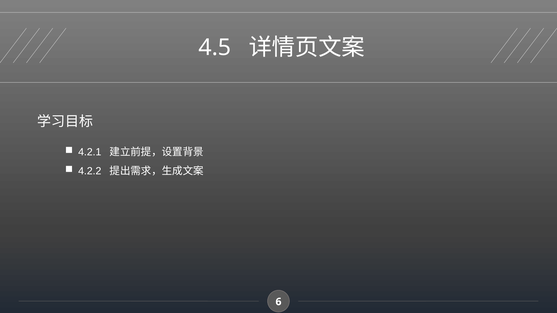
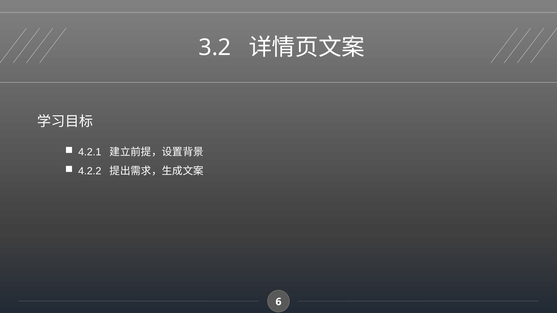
4.5: 4.5 -> 3.2 (215, 47)
